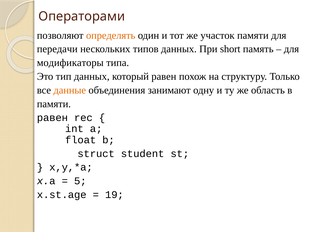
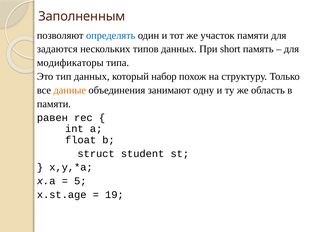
Операторами: Операторами -> Заполненным (82, 17)
определять colour: orange -> blue (111, 35)
передачи: передачи -> задаются (57, 49)
который равен: равен -> набор (164, 77)
